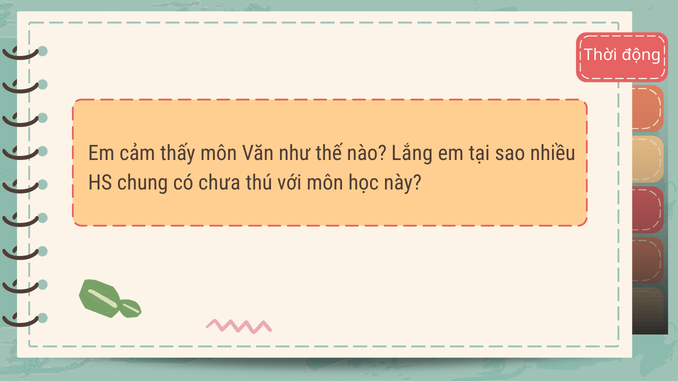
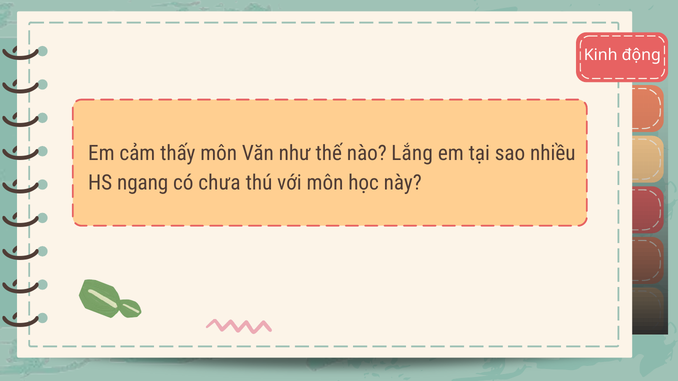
Thời: Thời -> Kinh (601, 55)
chung: chung -> ngang (143, 183)
